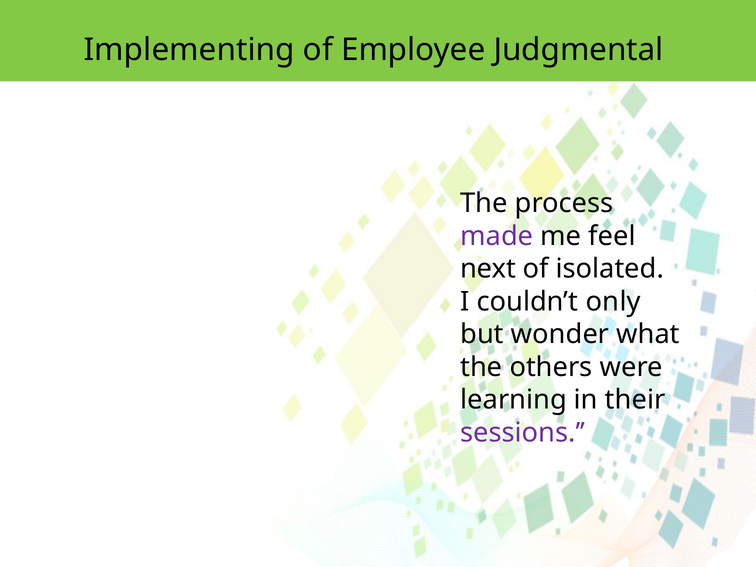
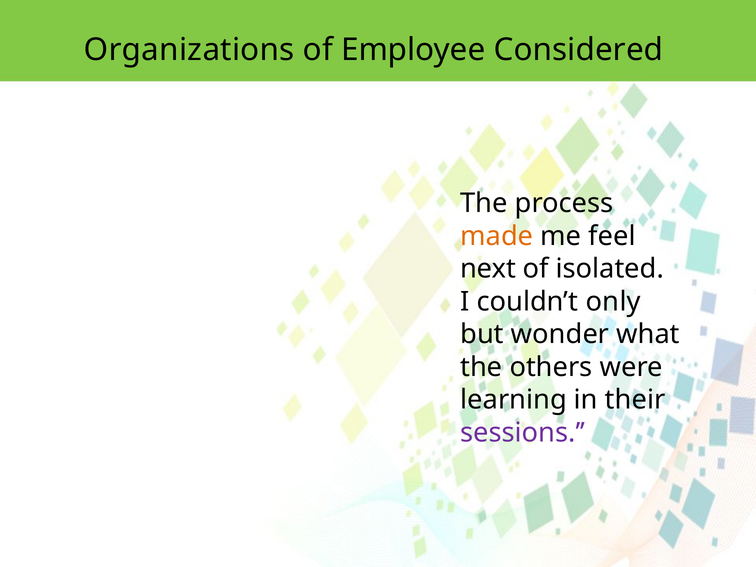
Implementing: Implementing -> Organizations (189, 50)
Judgmental: Judgmental -> Considered (578, 50)
made colour: purple -> orange (497, 236)
